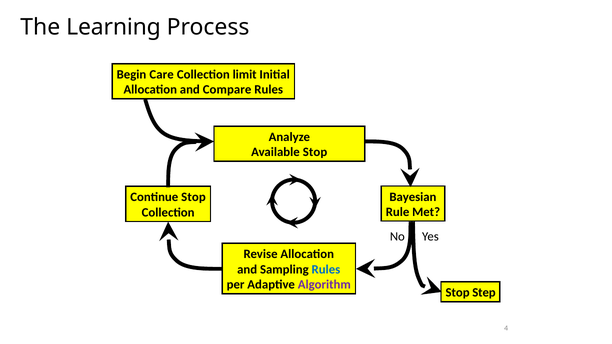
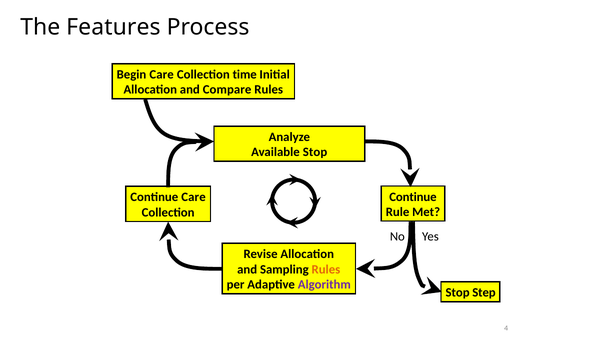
Learning: Learning -> Features (113, 27)
limit: limit -> time (245, 75)
Bayesian: Bayesian -> Continue (413, 197)
Continue Stop: Stop -> Care (193, 197)
Rules colour: blue -> orange (326, 270)
